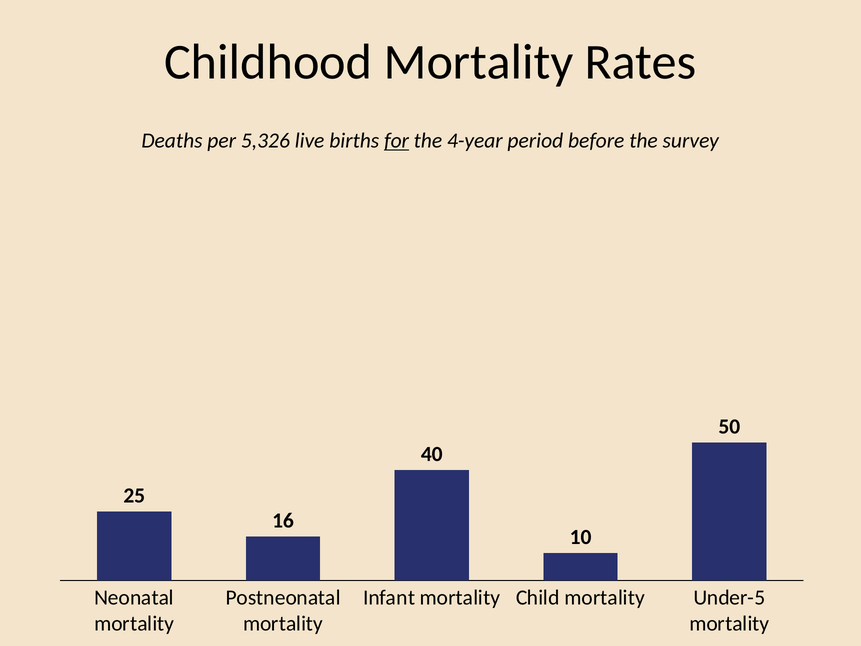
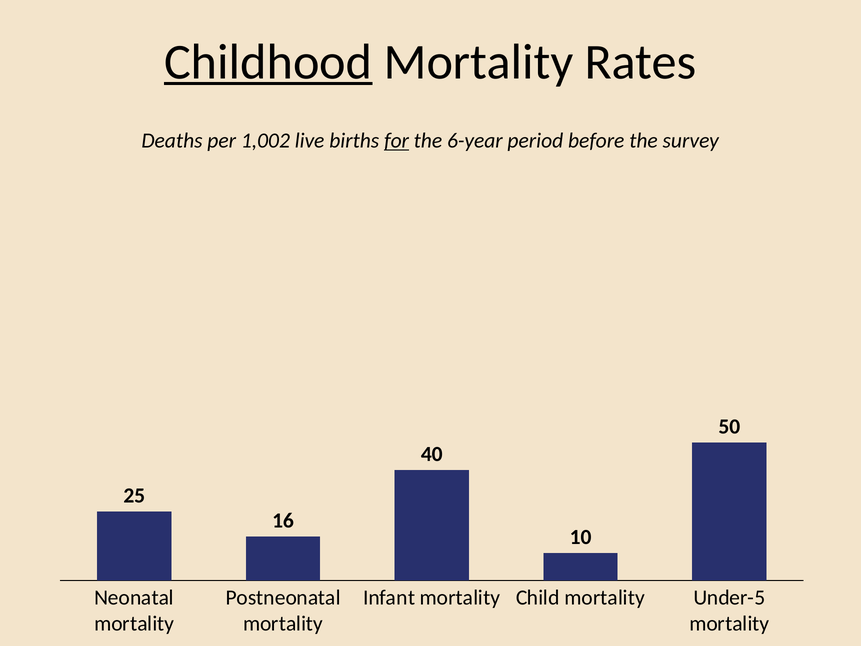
Childhood underline: none -> present (268, 62)
5,326: 5,326 -> 1,002 (265, 141)
4-year: 4-year -> 6-year (475, 141)
